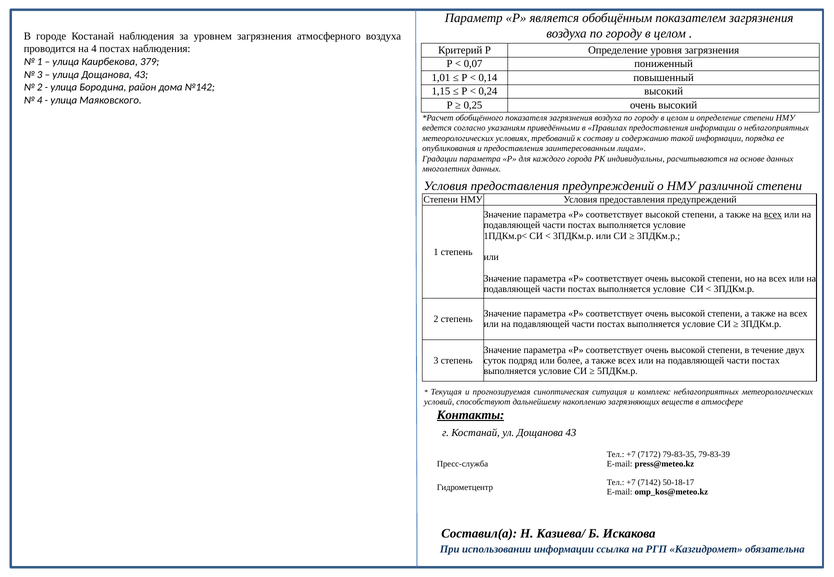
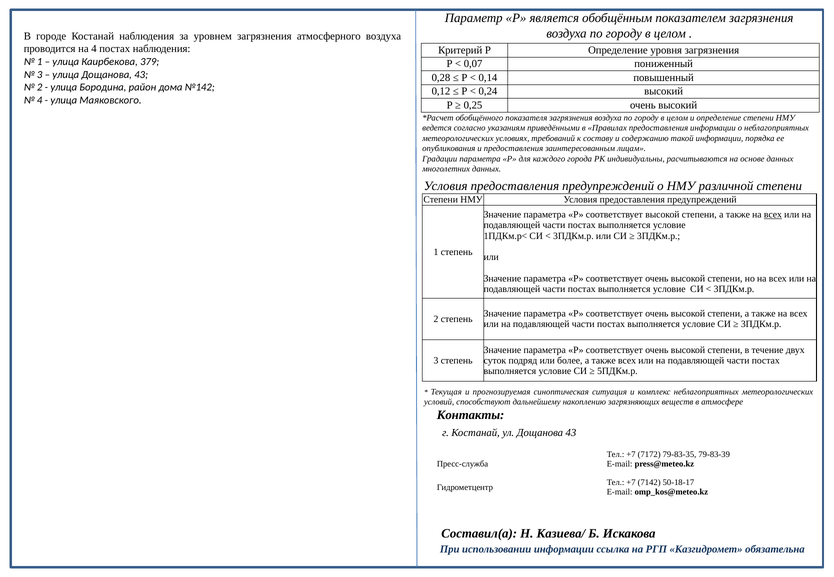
1,01: 1,01 -> 0,28 (441, 78)
1,15: 1,15 -> 0,12 (441, 91)
Контакты underline: present -> none (471, 415)
